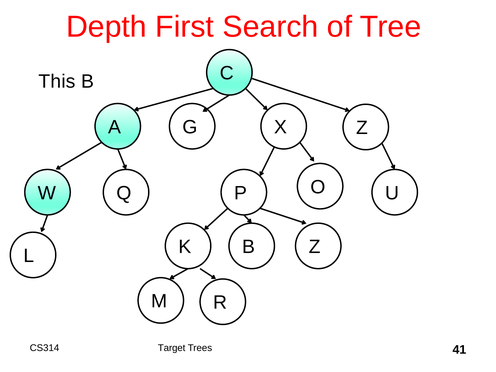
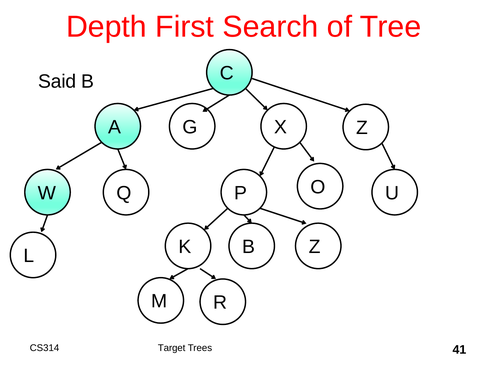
This: This -> Said (57, 81)
